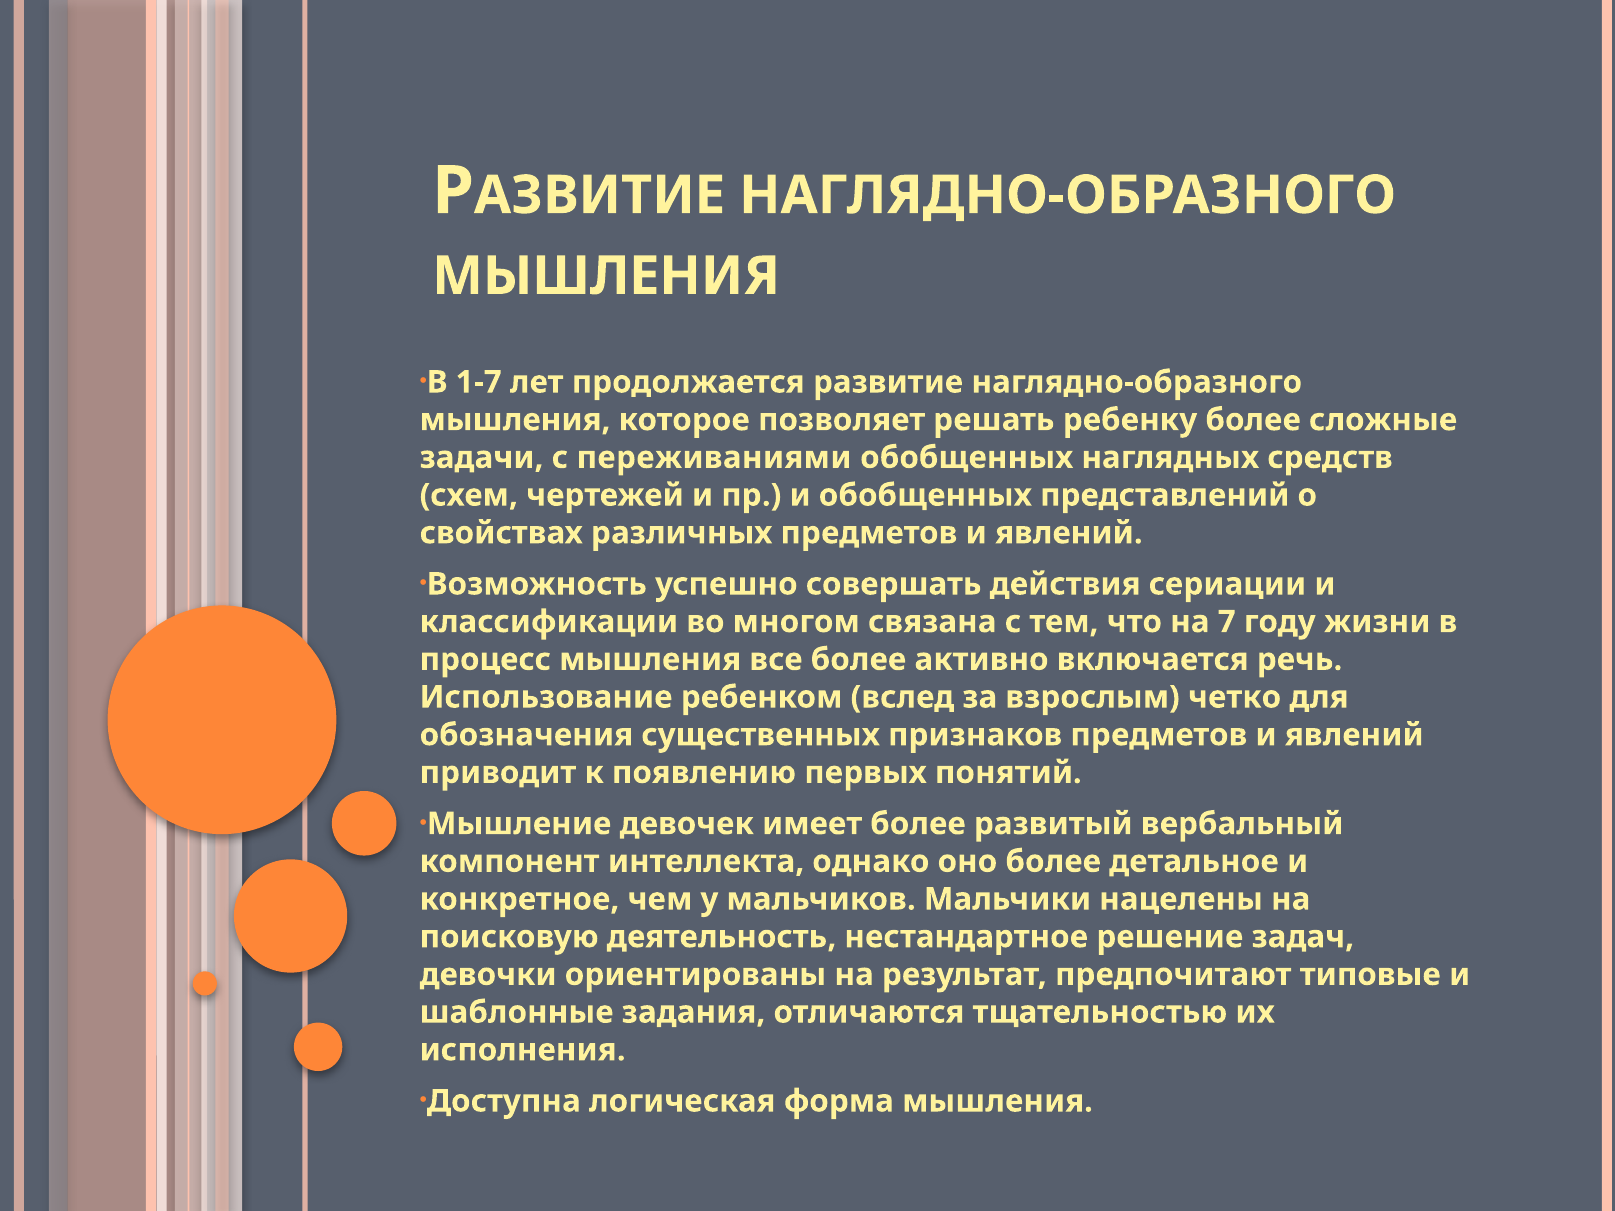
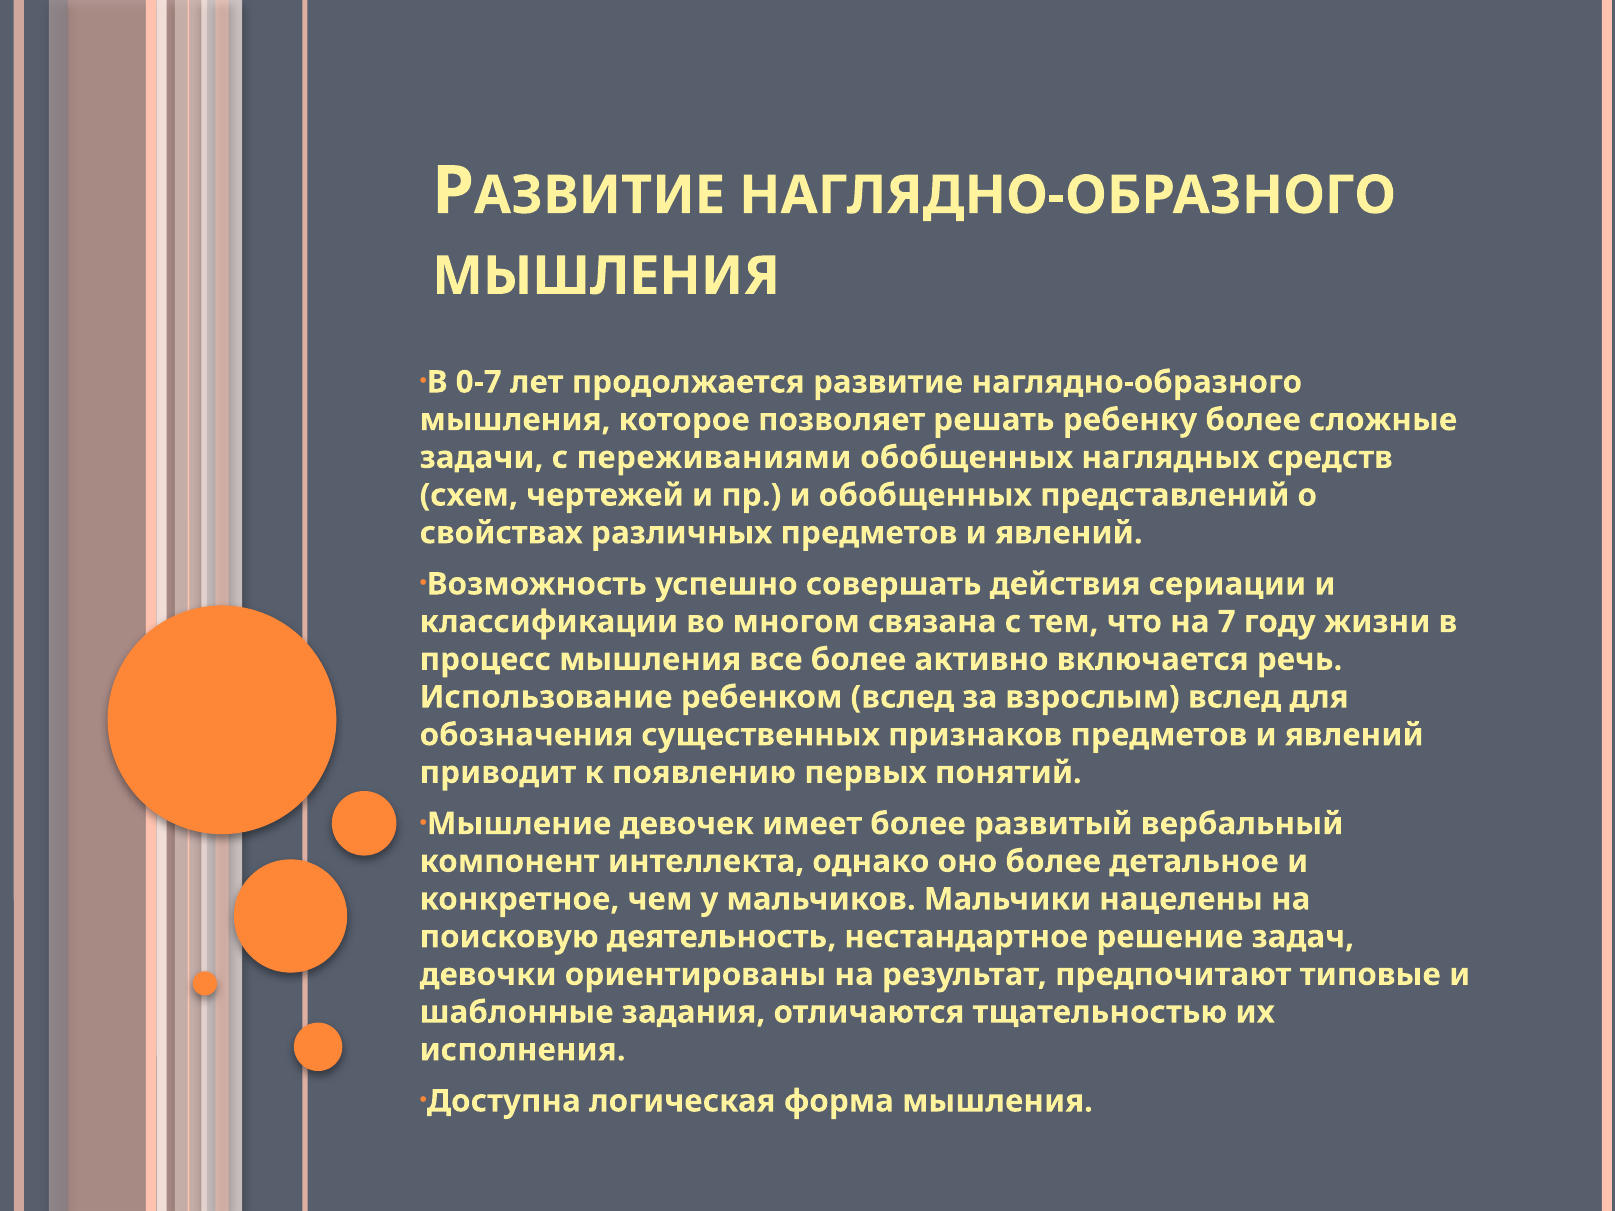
1-7: 1-7 -> 0-7 (479, 382)
взрослым четко: четко -> вслед (1235, 697)
